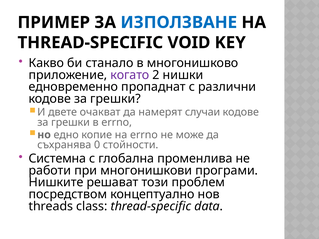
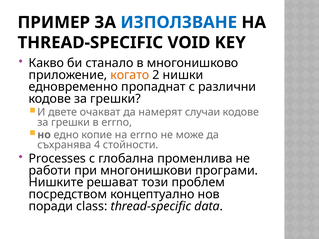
когато colour: purple -> orange (130, 75)
0: 0 -> 4 (97, 145)
Системна: Системна -> Processes (57, 159)
threads: threads -> поради (51, 206)
